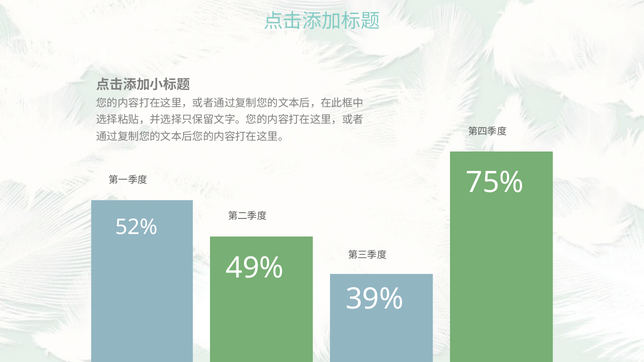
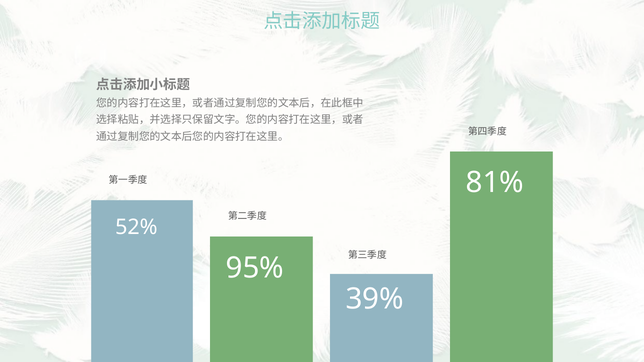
75%: 75% -> 81% (495, 183)
49%: 49% -> 95% (255, 268)
